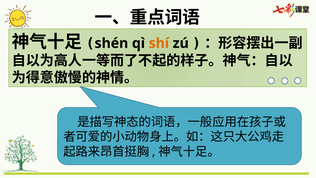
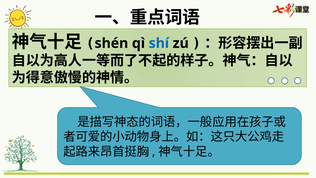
shí colour: orange -> blue (159, 43)
